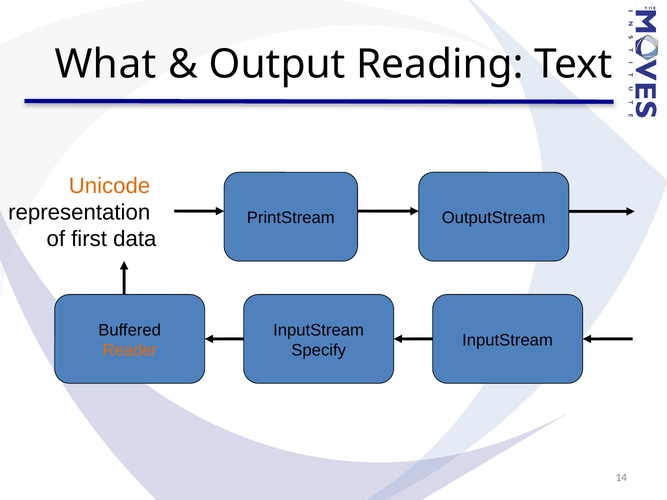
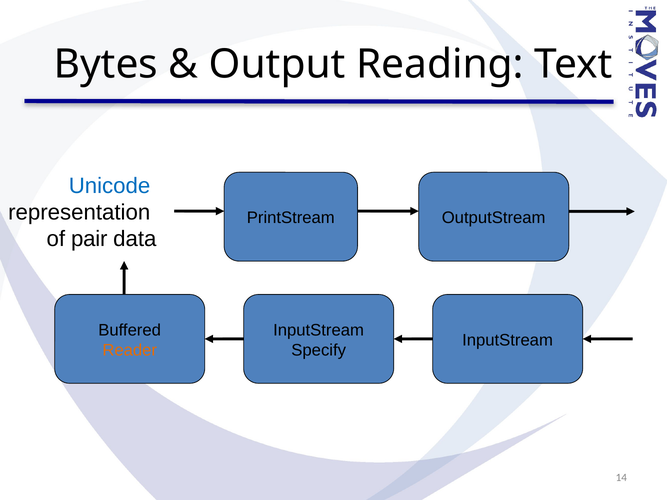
What: What -> Bytes (106, 65)
Unicode colour: orange -> blue (110, 186)
first: first -> pair (89, 239)
